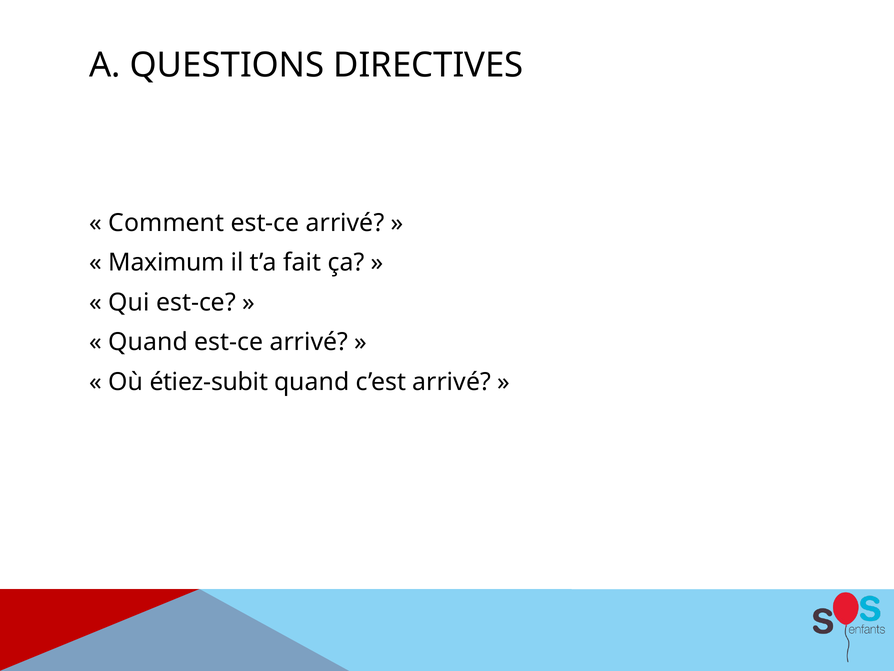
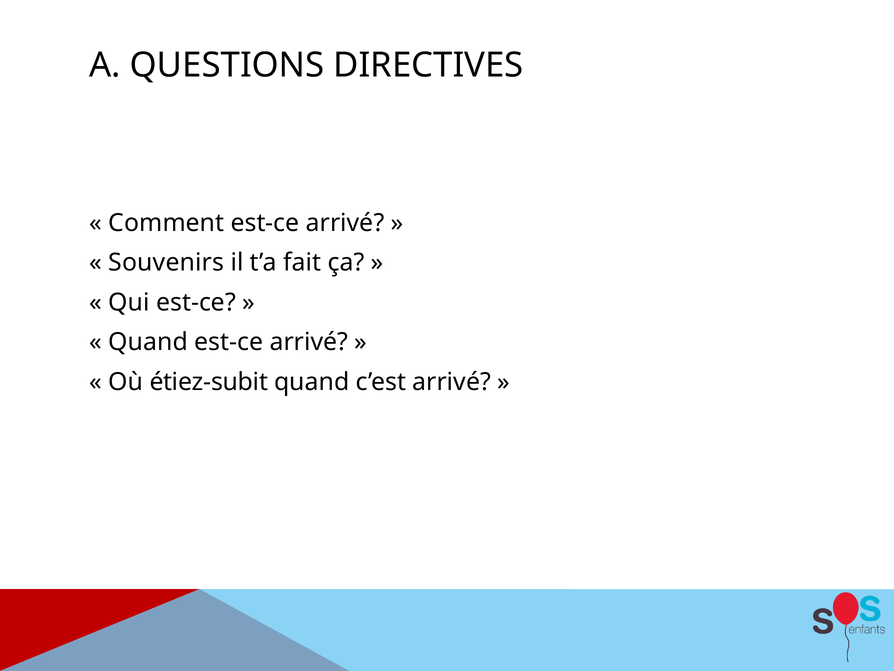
Maximum: Maximum -> Souvenirs (166, 262)
